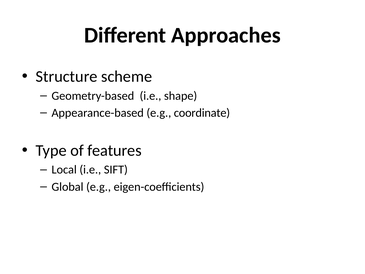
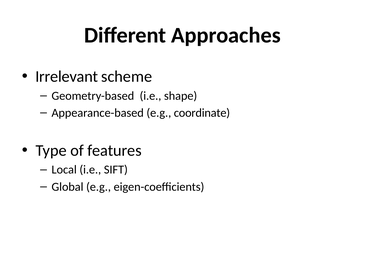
Structure: Structure -> Irrelevant (67, 77)
